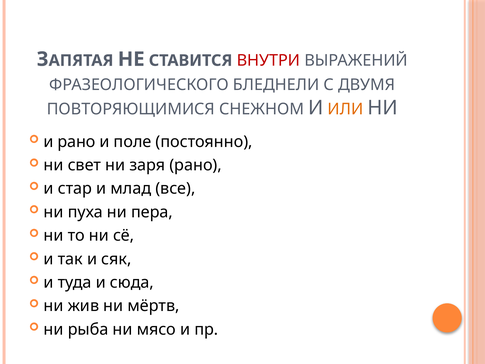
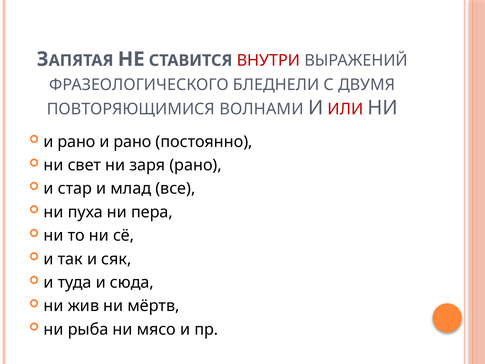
СНЕЖНОМ: СНЕЖНОМ -> ВОЛНАМИ (262, 109)
ИЛИ colour: orange -> red (346, 109)
поле: поле -> рано (133, 142)
